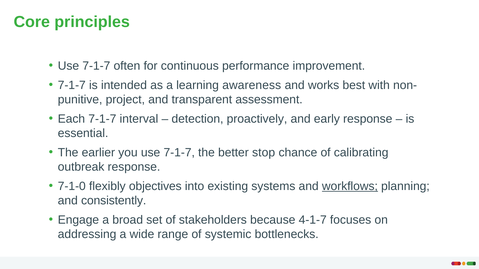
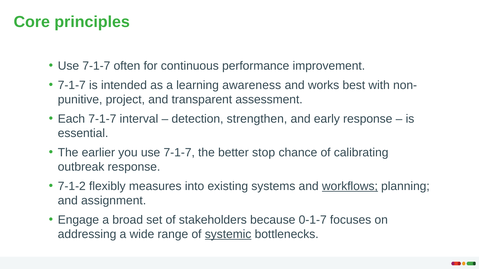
proactively: proactively -> strengthen (257, 119)
7-1-0: 7-1-0 -> 7-1-2 (72, 186)
objectives: objectives -> measures (155, 186)
consistently: consistently -> assignment (114, 201)
4-1-7: 4-1-7 -> 0-1-7 (313, 220)
systemic underline: none -> present (228, 234)
